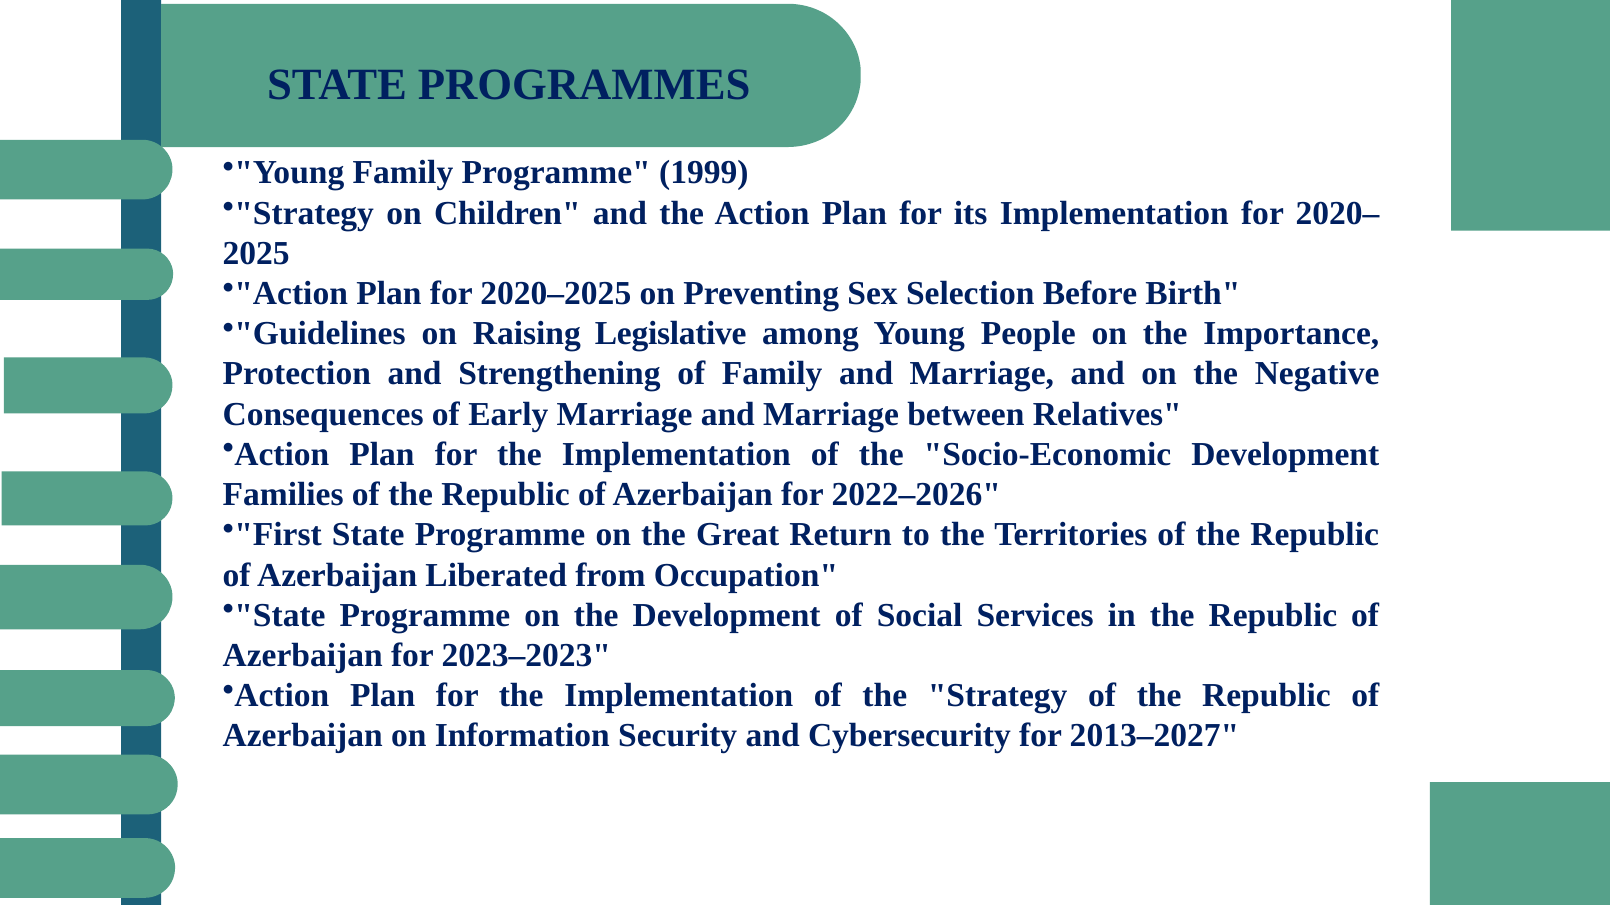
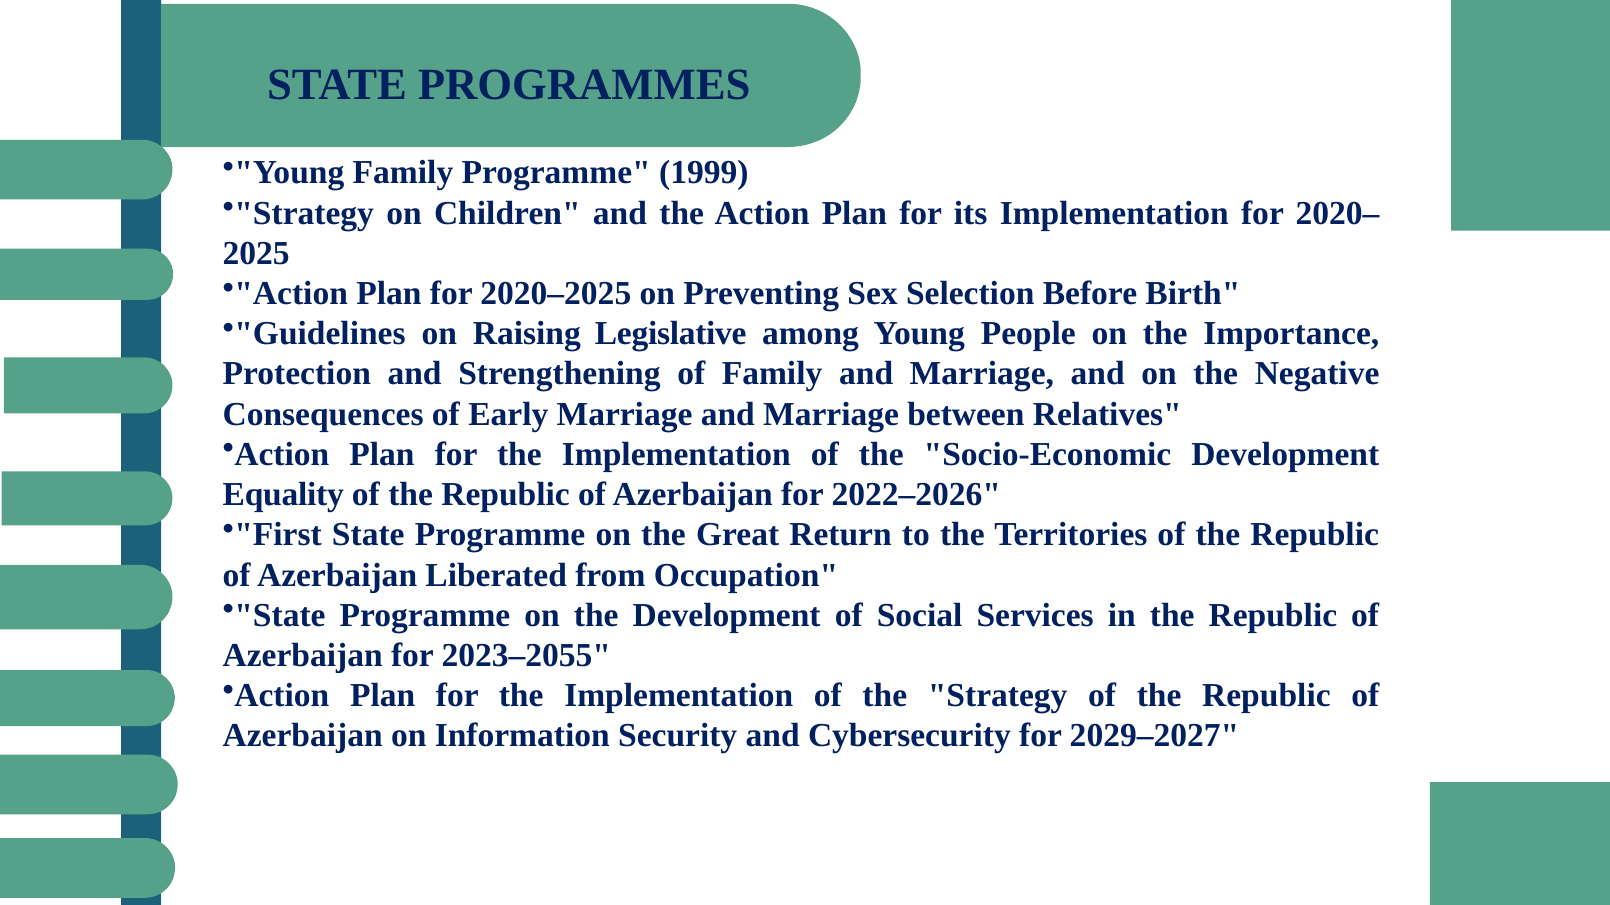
Families: Families -> Equality (283, 495)
2023–2023: 2023–2023 -> 2023–2055 (526, 656)
2013–2027: 2013–2027 -> 2029–2027 (1155, 736)
